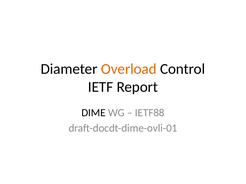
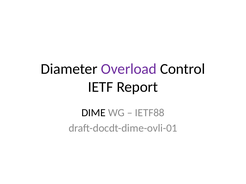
Overload colour: orange -> purple (129, 69)
